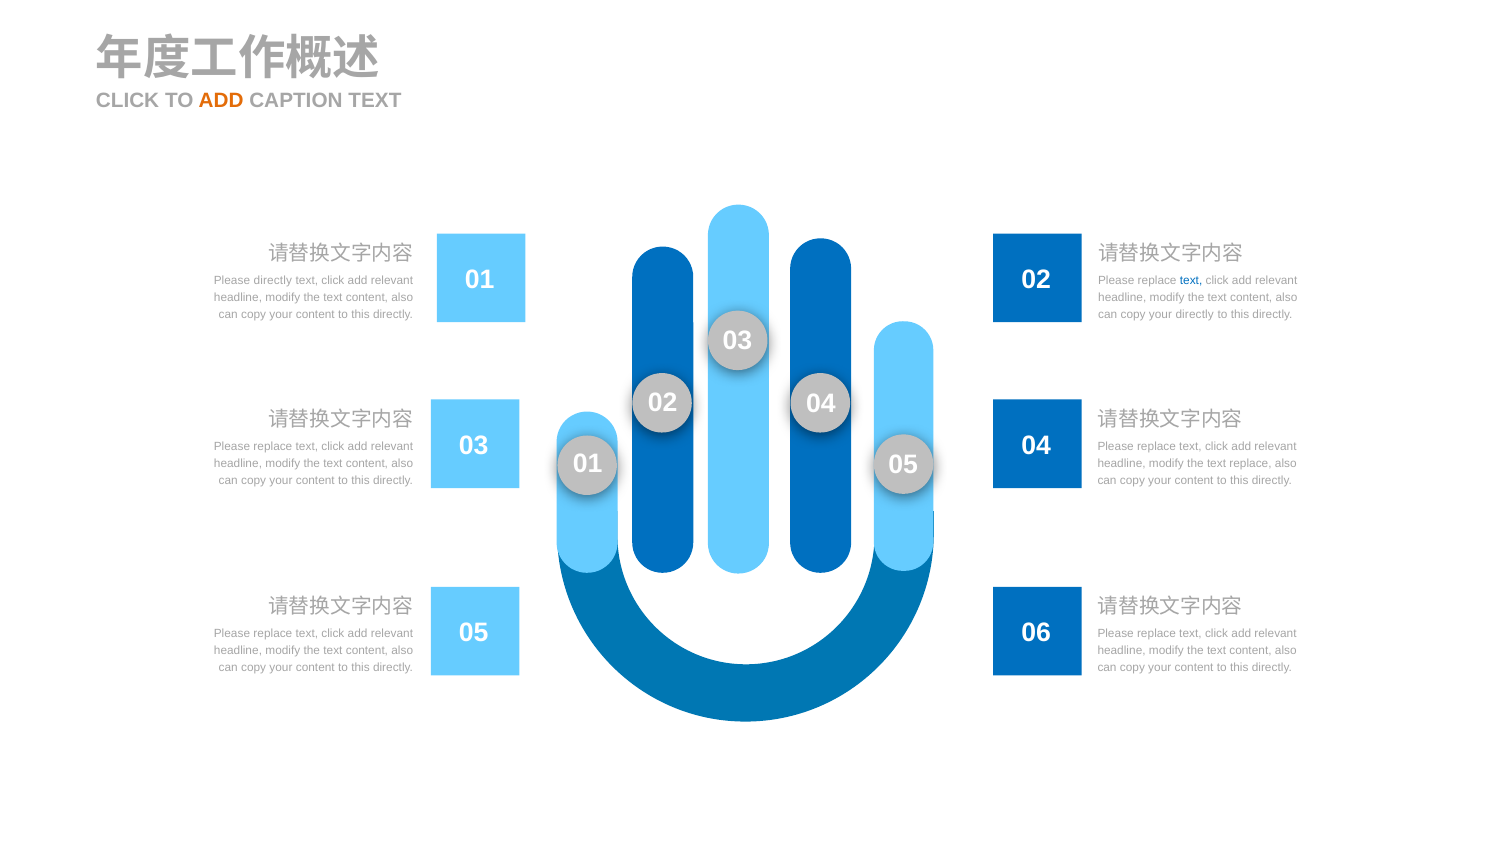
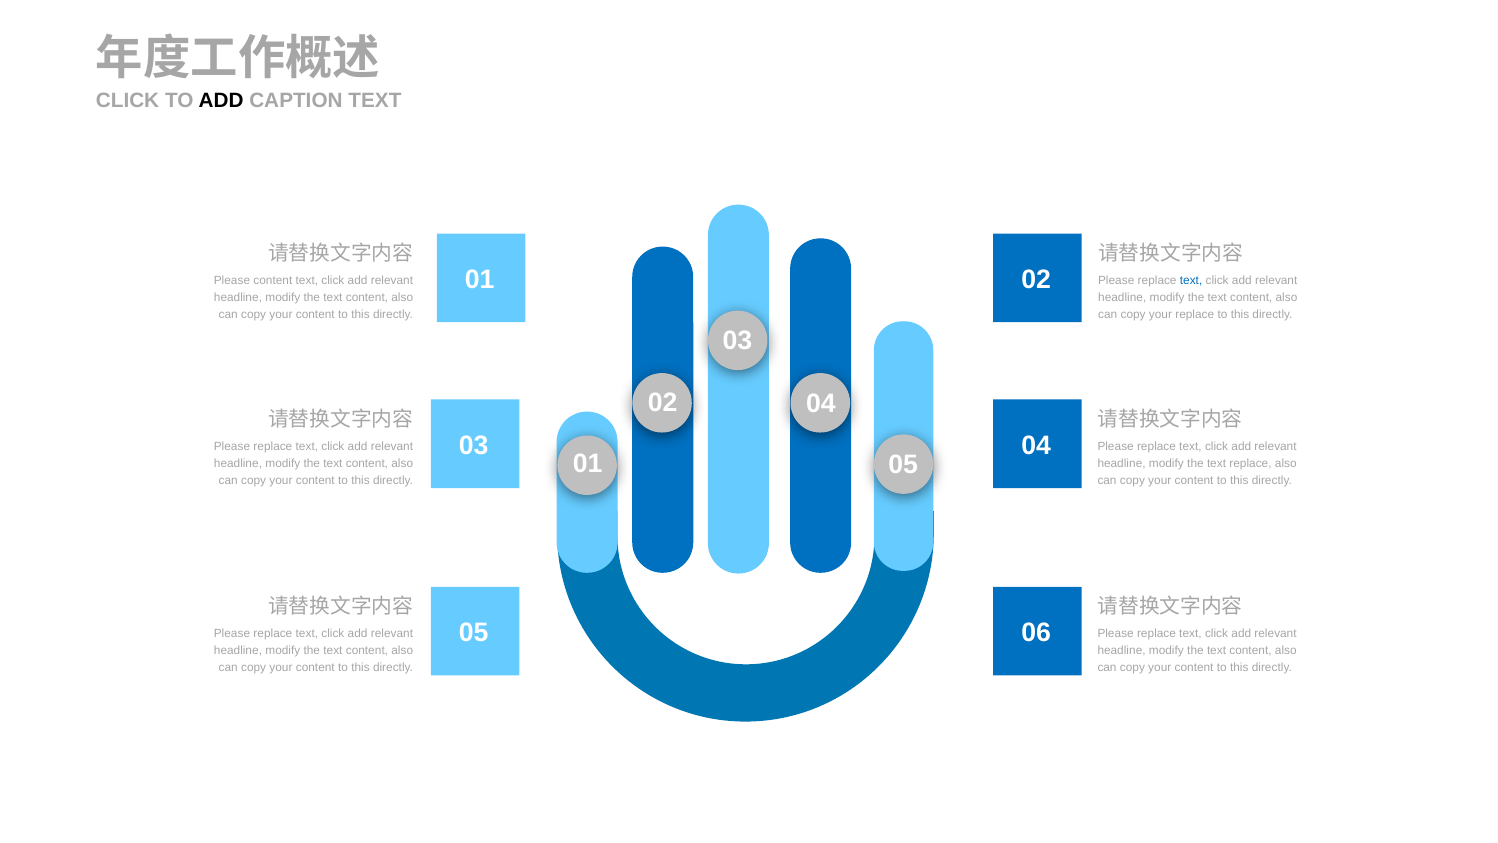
ADD colour: orange -> black (221, 101)
Please directly: directly -> content (273, 280)
your directly: directly -> replace (1195, 314)
